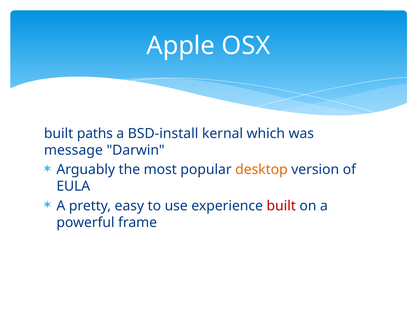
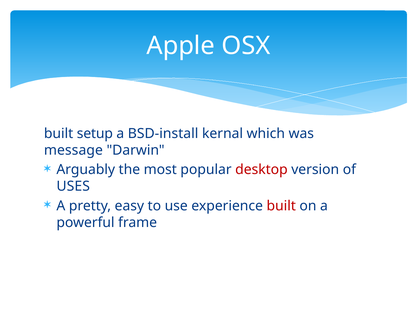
paths: paths -> setup (95, 133)
desktop colour: orange -> red (261, 170)
EULA: EULA -> USES (73, 186)
